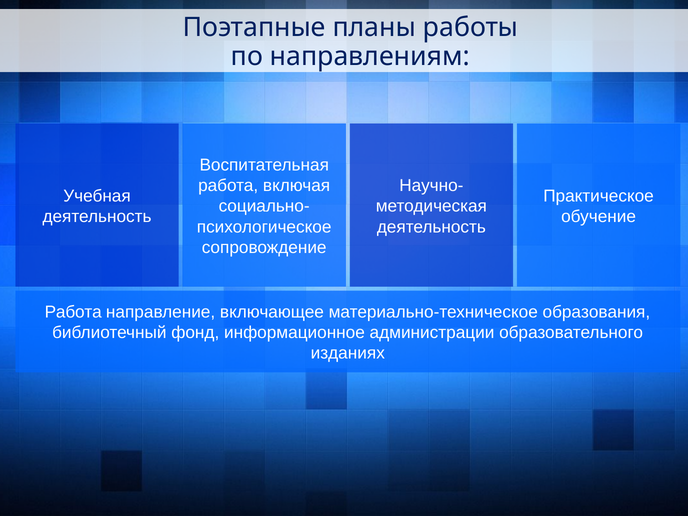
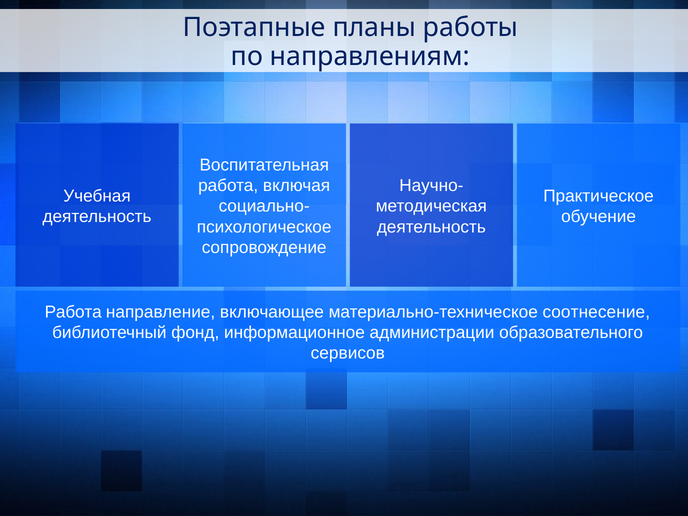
образования: образования -> соотнесение (596, 312)
изданиях: изданиях -> сервисов (348, 353)
